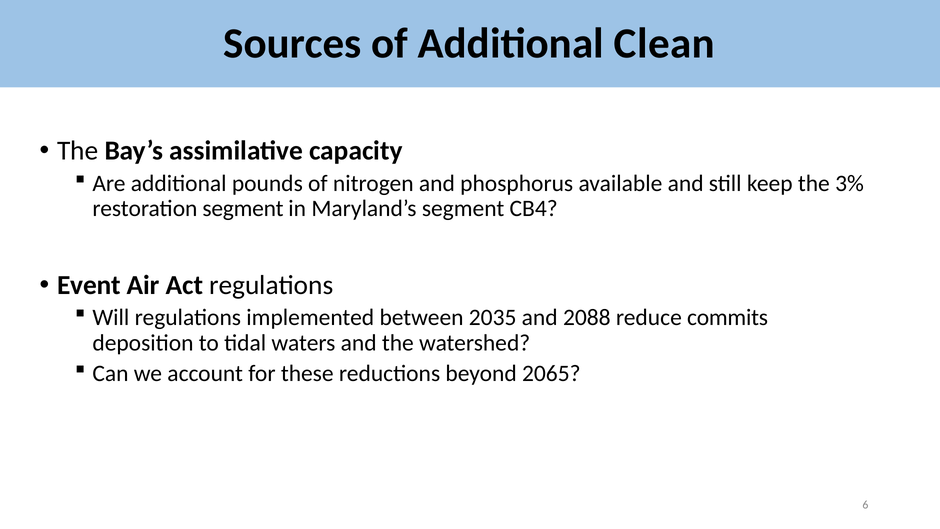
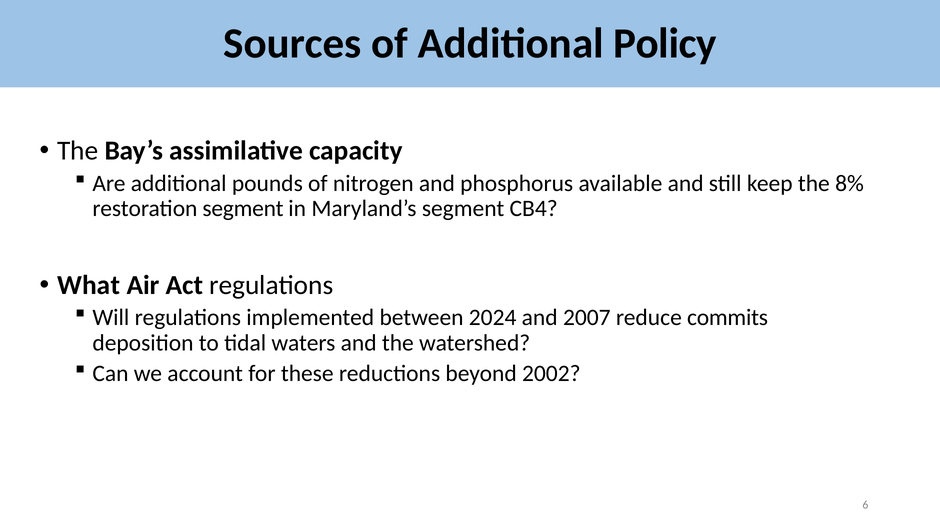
Clean: Clean -> Policy (665, 43)
3%: 3% -> 8% (849, 183)
Event: Event -> What (89, 285)
2035: 2035 -> 2024 (493, 317)
2088: 2088 -> 2007 (587, 317)
2065: 2065 -> 2002 (551, 373)
